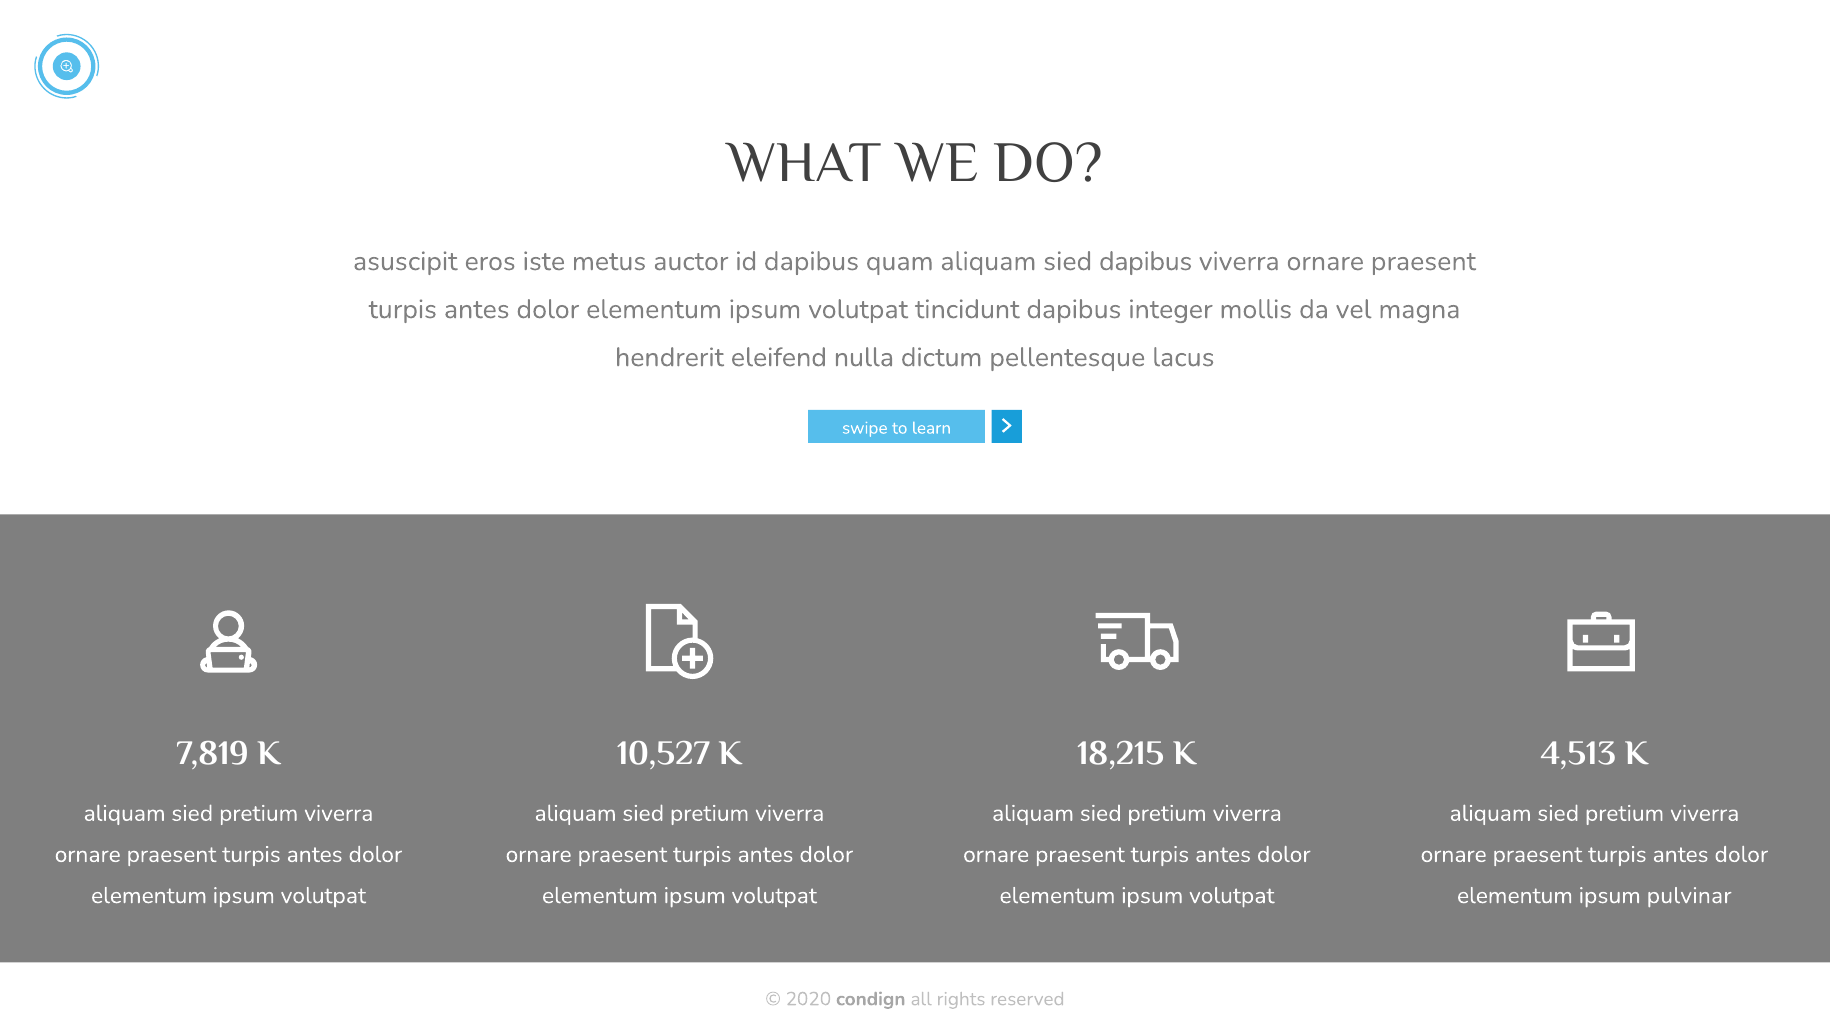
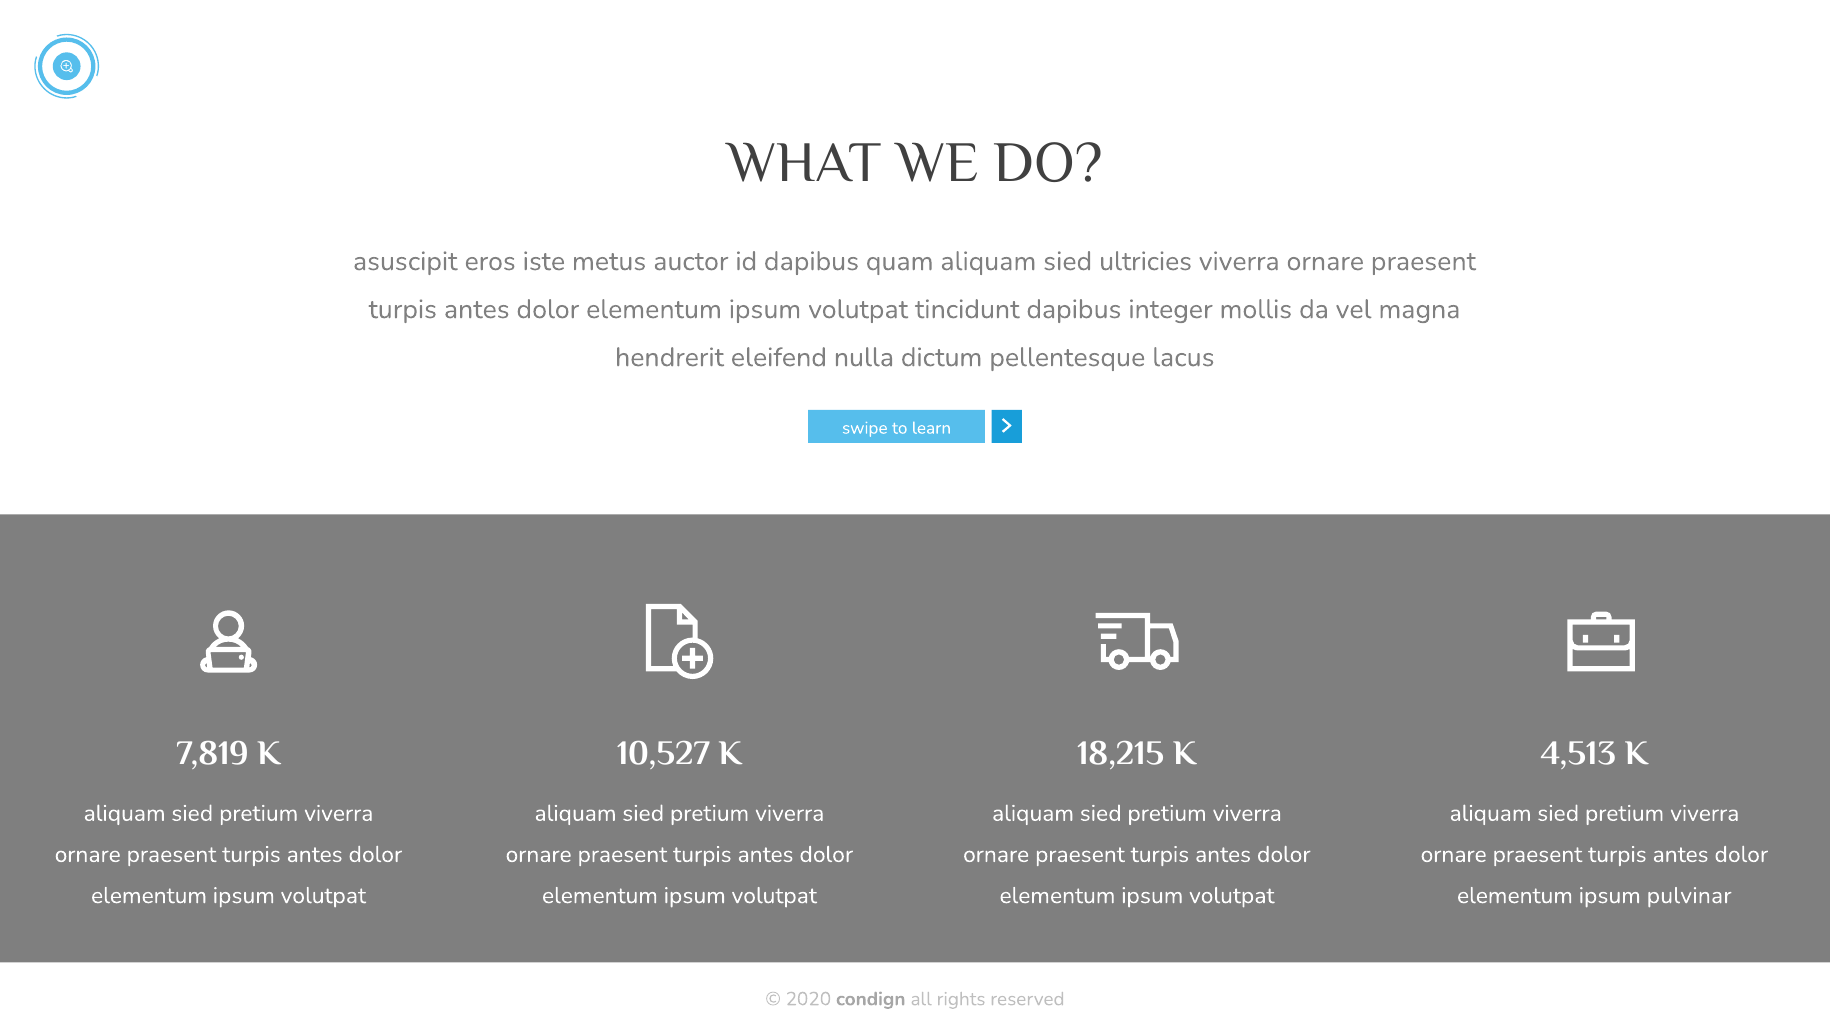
sied dapibus: dapibus -> ultricies (1146, 261)
